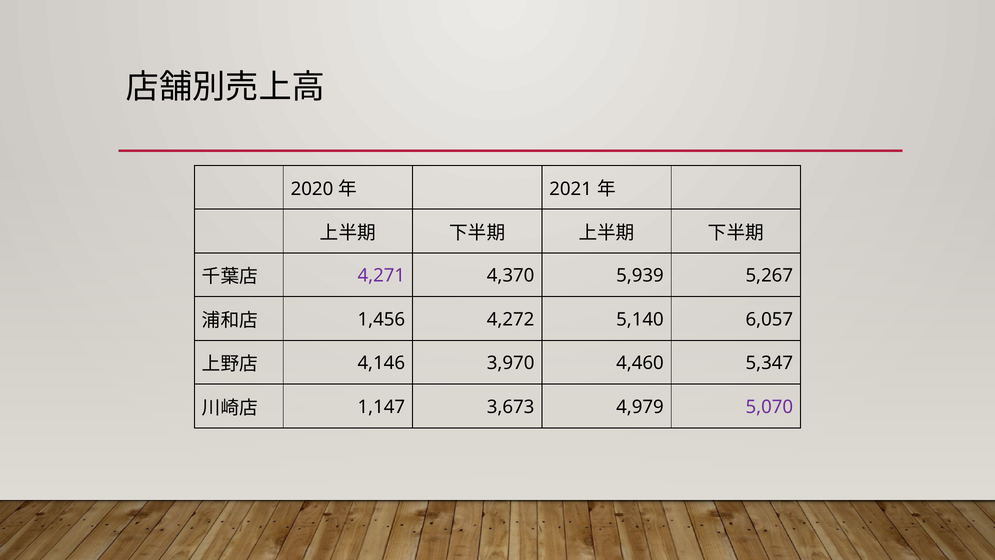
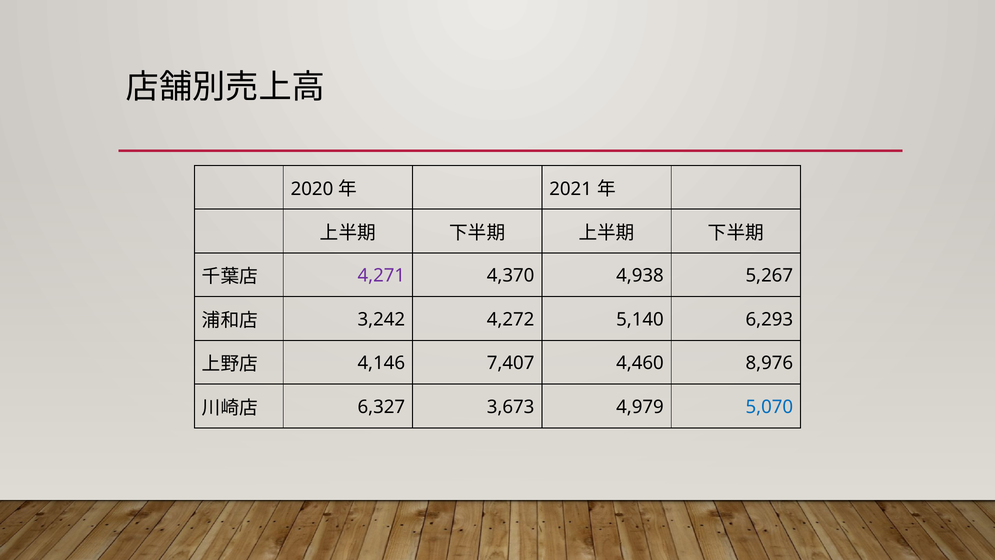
5,939: 5,939 -> 4,938 (640, 276)
1,456: 1,456 -> 3,242 (381, 319)
6,057: 6,057 -> 6,293 (769, 319)
3,970: 3,970 -> 7,407 (511, 363)
5,347: 5,347 -> 8,976 (769, 363)
1,147: 1,147 -> 6,327 (381, 407)
5,070 colour: purple -> blue (769, 407)
